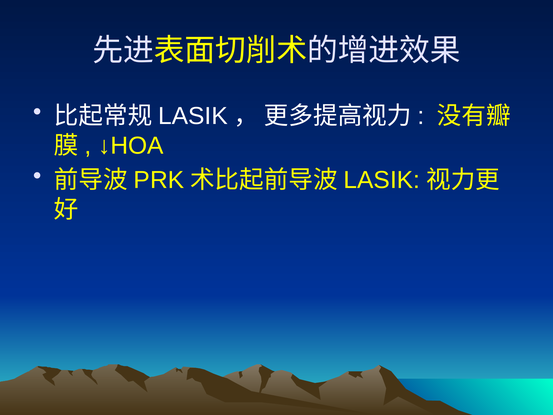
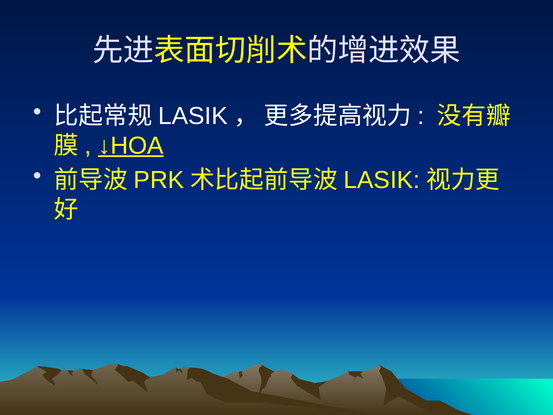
↓HOA underline: none -> present (131, 146)
